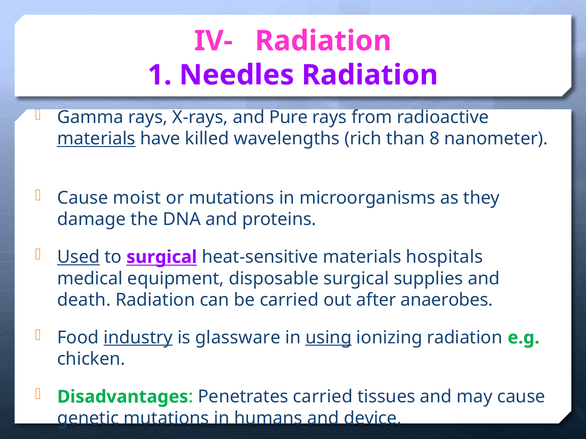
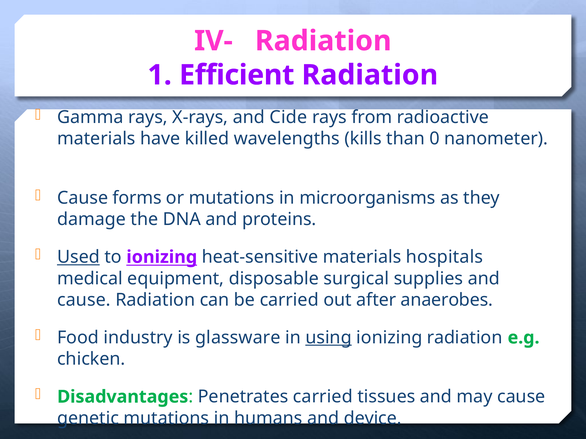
Needles: Needles -> Efficient (237, 75)
Pure: Pure -> Cide (288, 117)
materials underline: present -> none (96, 139)
rich: rich -> kills (363, 139)
8: 8 -> 0 (435, 139)
moist: moist -> forms (137, 198)
to surgical: surgical -> ionizing (162, 257)
death: death -> cause (84, 300)
industry underline: present -> none (138, 338)
